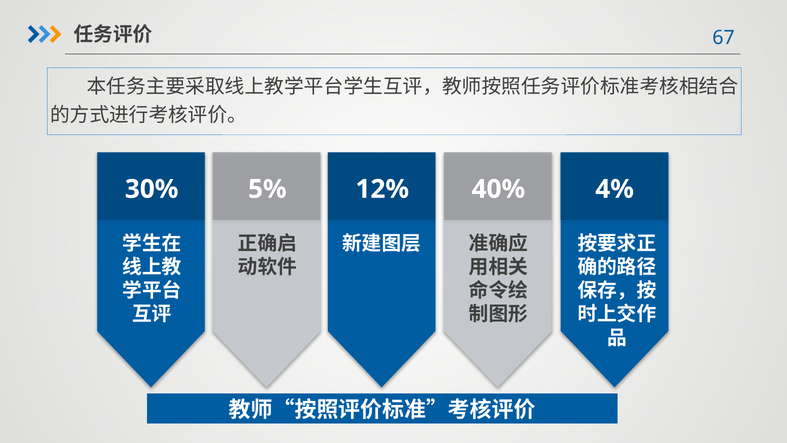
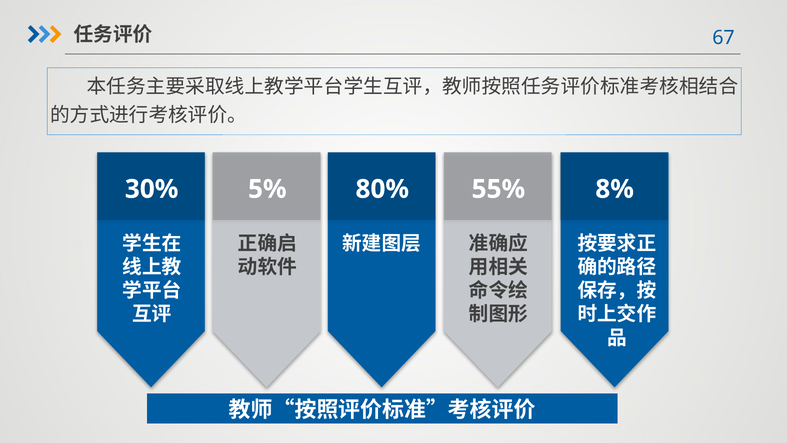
12%: 12% -> 80% (382, 189)
40%: 40% -> 55% (498, 189)
4%: 4% -> 8% (615, 189)
